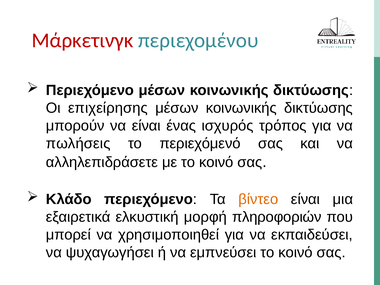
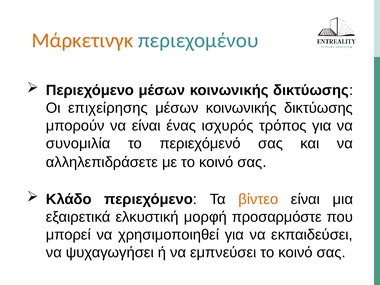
Μάρκετινγκ colour: red -> orange (83, 41)
πωλήσεις: πωλήσεις -> συνομιλία (78, 143)
πληροφοριών: πληροφοριών -> προσαρμόστε (277, 217)
